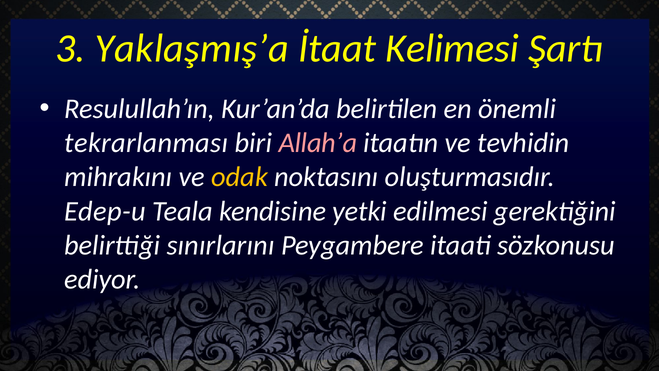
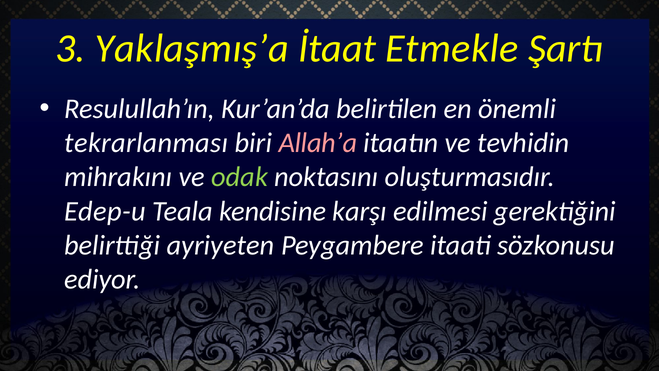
Kelimesi: Kelimesi -> Etmekle (452, 49)
odak colour: yellow -> light green (240, 177)
yetki: yetki -> karşı (360, 211)
sınırlarını: sınırlarını -> ayriyeten (221, 245)
